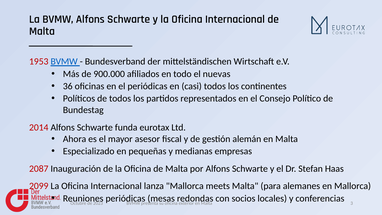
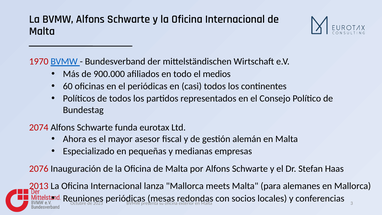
1953: 1953 -> 1970 (39, 62)
nuevas: nuevas -> medios (217, 74)
36: 36 -> 60 (68, 86)
2014: 2014 -> 2074 (39, 127)
2087: 2087 -> 2076 (39, 169)
2099: 2099 -> 2013 (39, 186)
